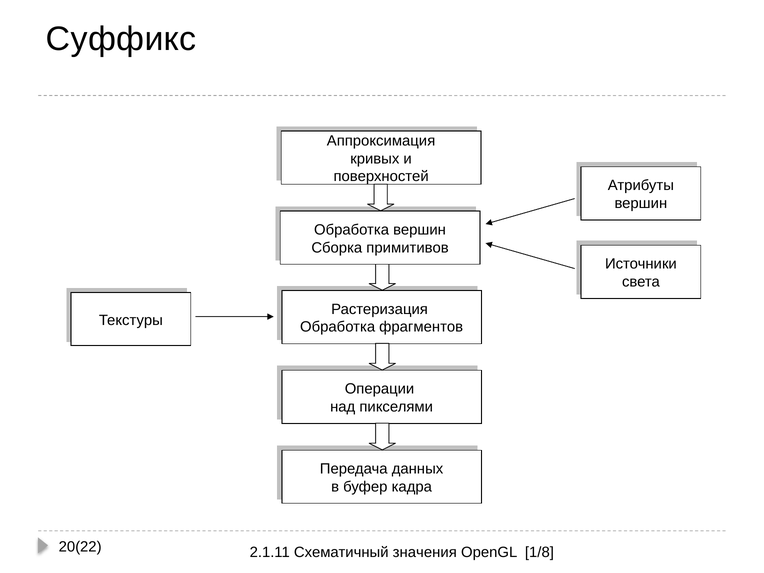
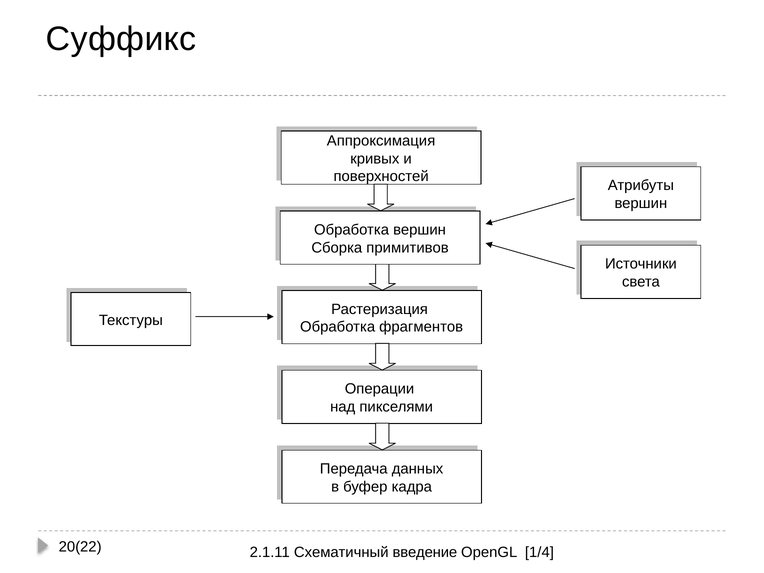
значения: значения -> введение (425, 552)
1/8: 1/8 -> 1/4 (539, 552)
